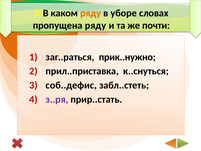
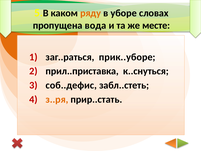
пропущена ряду: ряду -> вода (96, 25)
почти: почти -> месте (156, 25)
прик..нужно: прик..нужно -> прик..уборе (127, 57)
з..ря colour: purple -> orange (57, 99)
